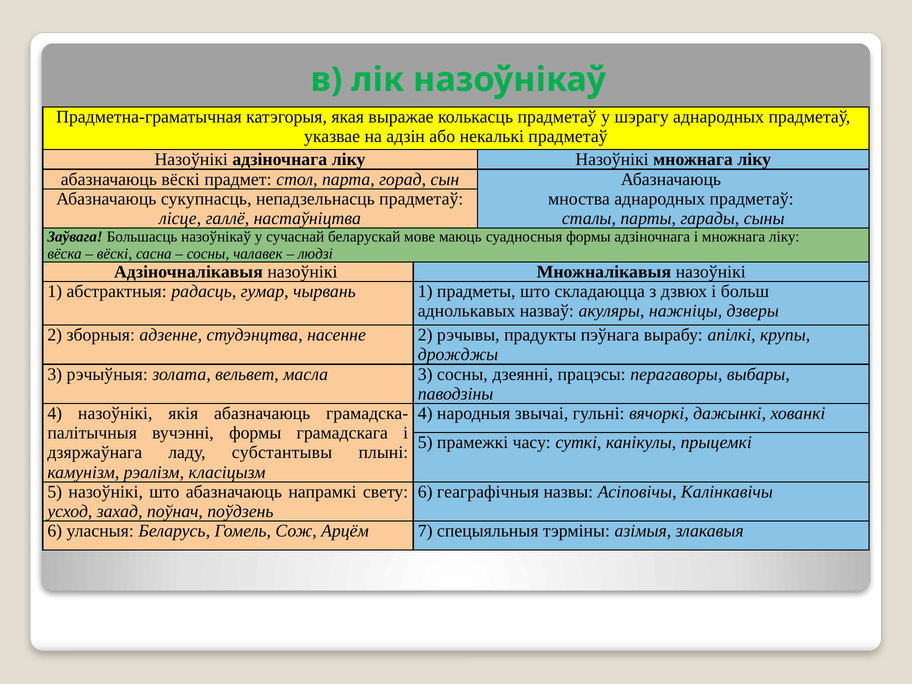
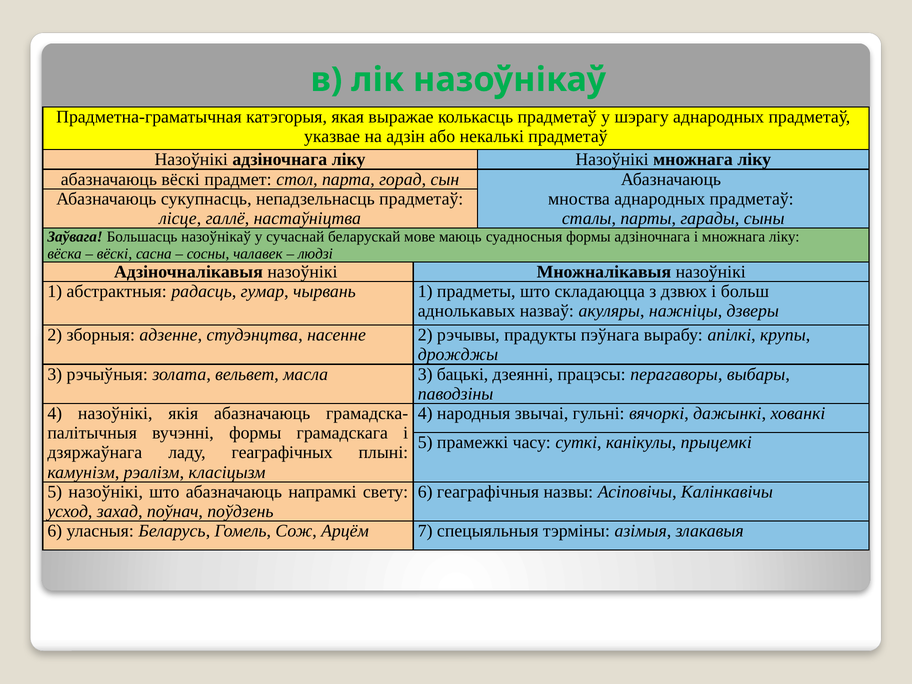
3 сосны: сосны -> бацькі (463, 374)
субстантывы: субстантывы -> геаграфічных (282, 453)
